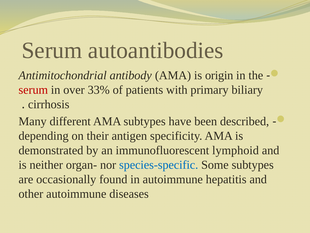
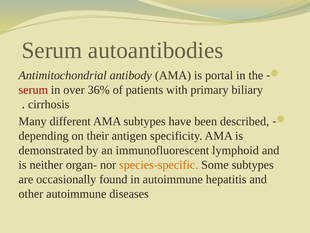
origin: origin -> portal (219, 75)
33%: 33% -> 36% (99, 90)
species-specific colour: blue -> orange (159, 164)
